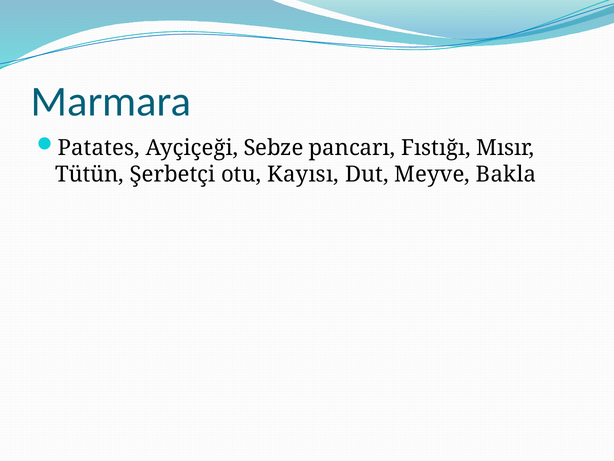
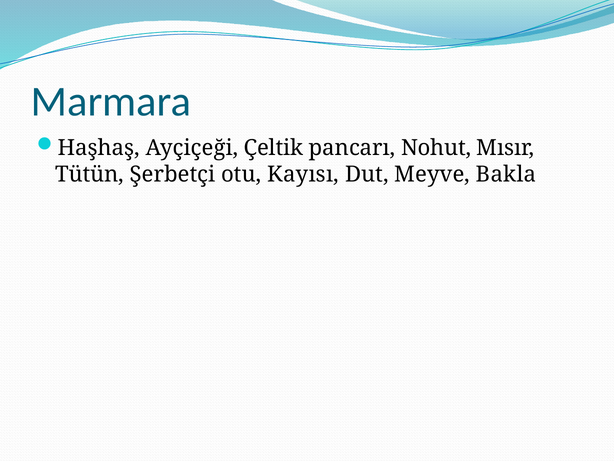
Patates: Patates -> Haşhaş (99, 148)
Sebze: Sebze -> Çeltik (273, 148)
Fıstığı: Fıstığı -> Nohut (436, 148)
